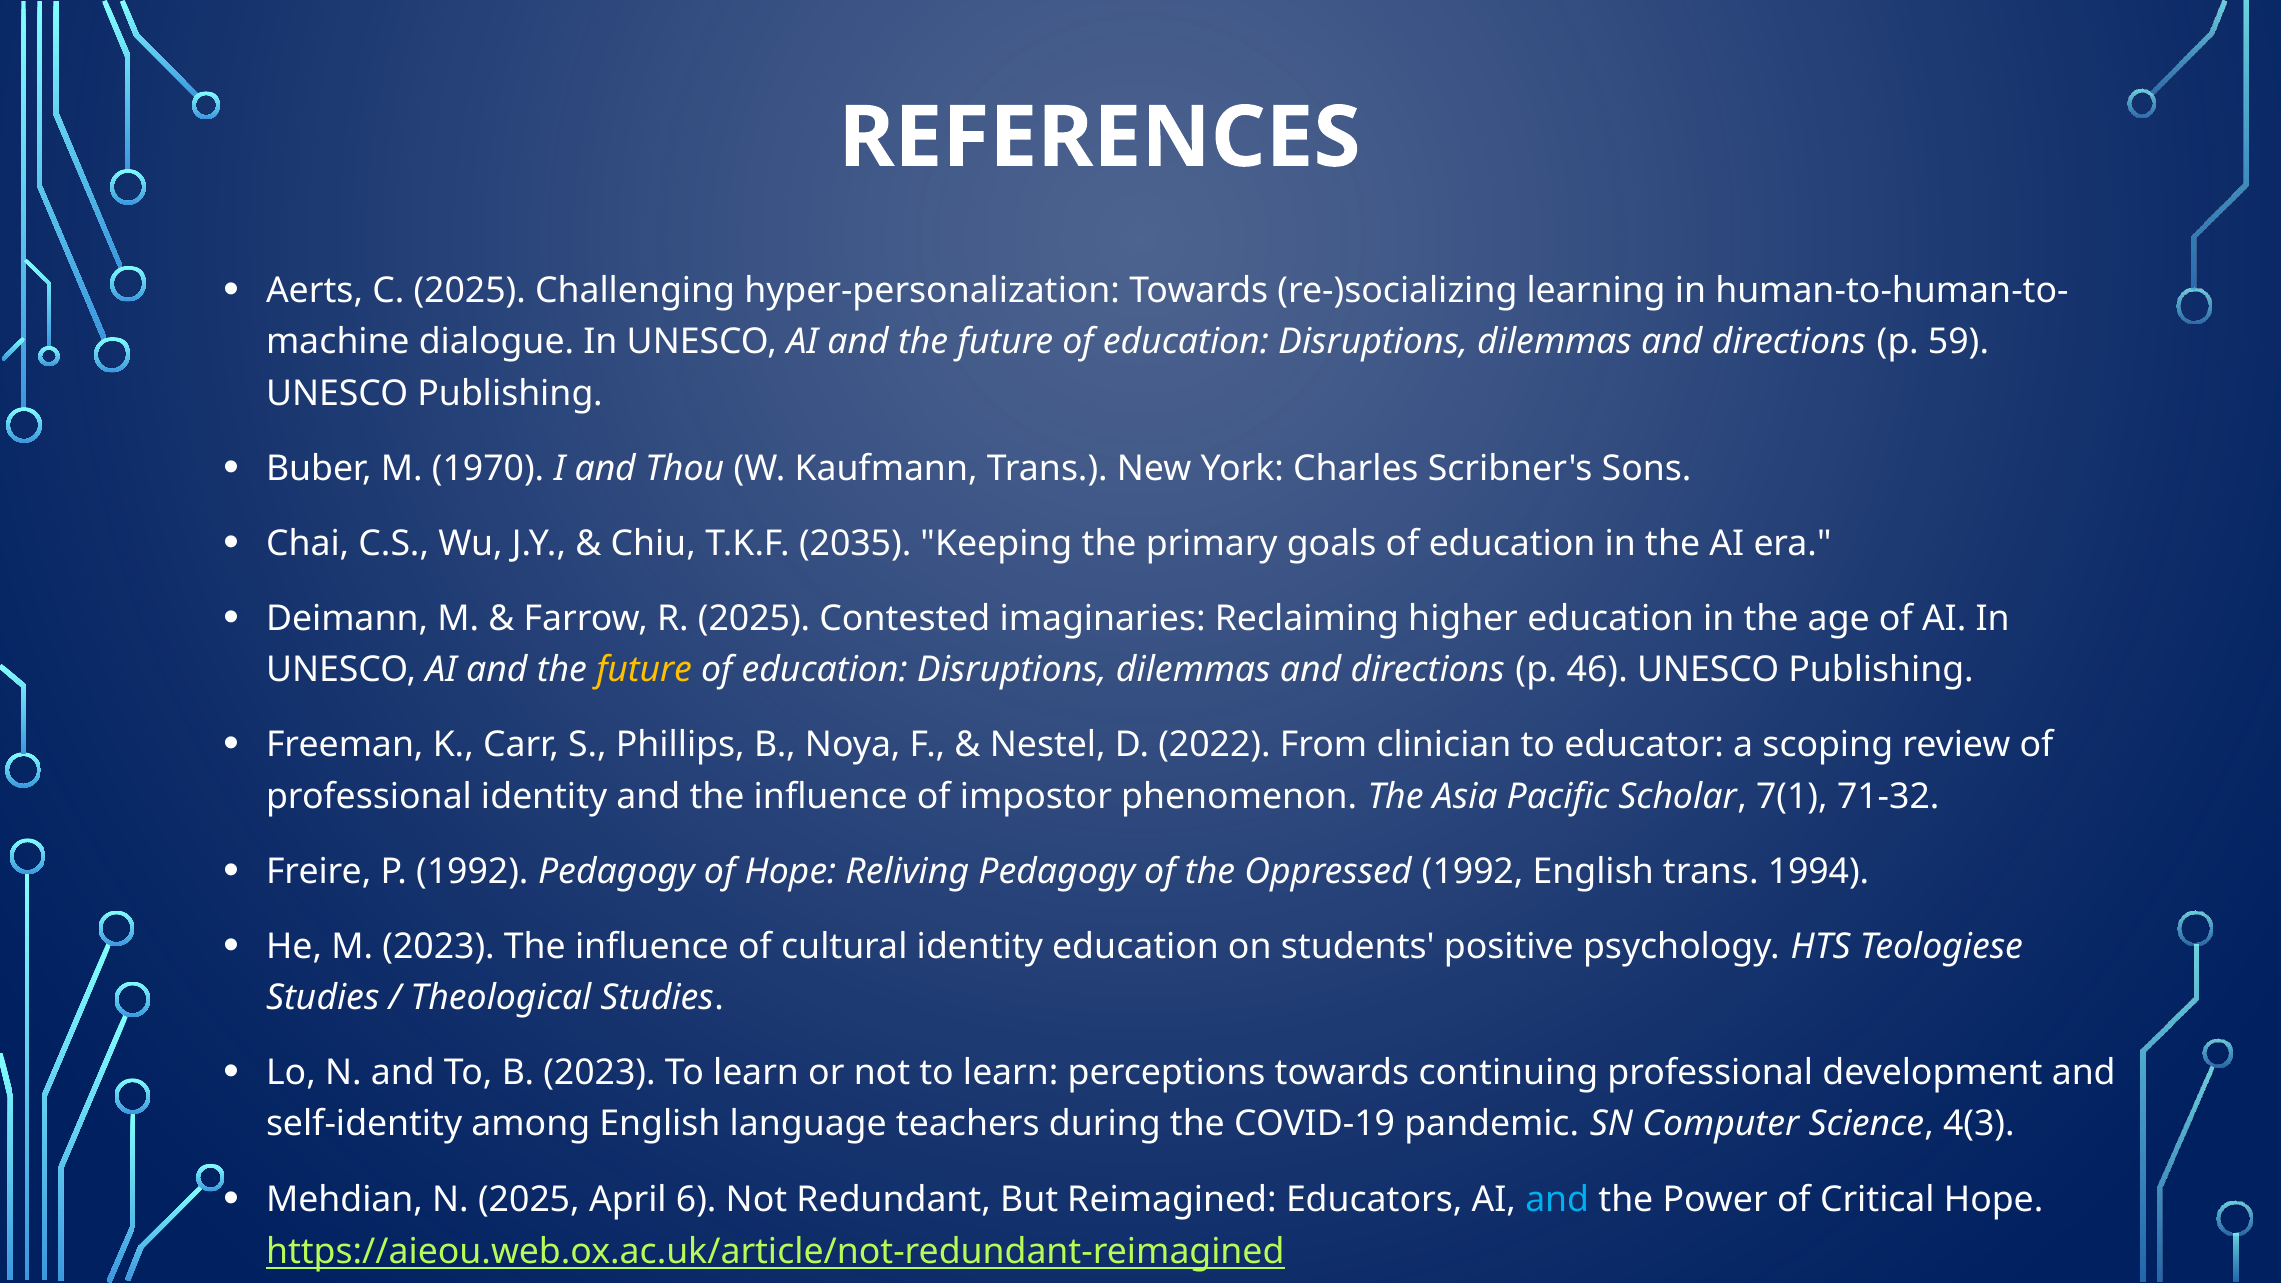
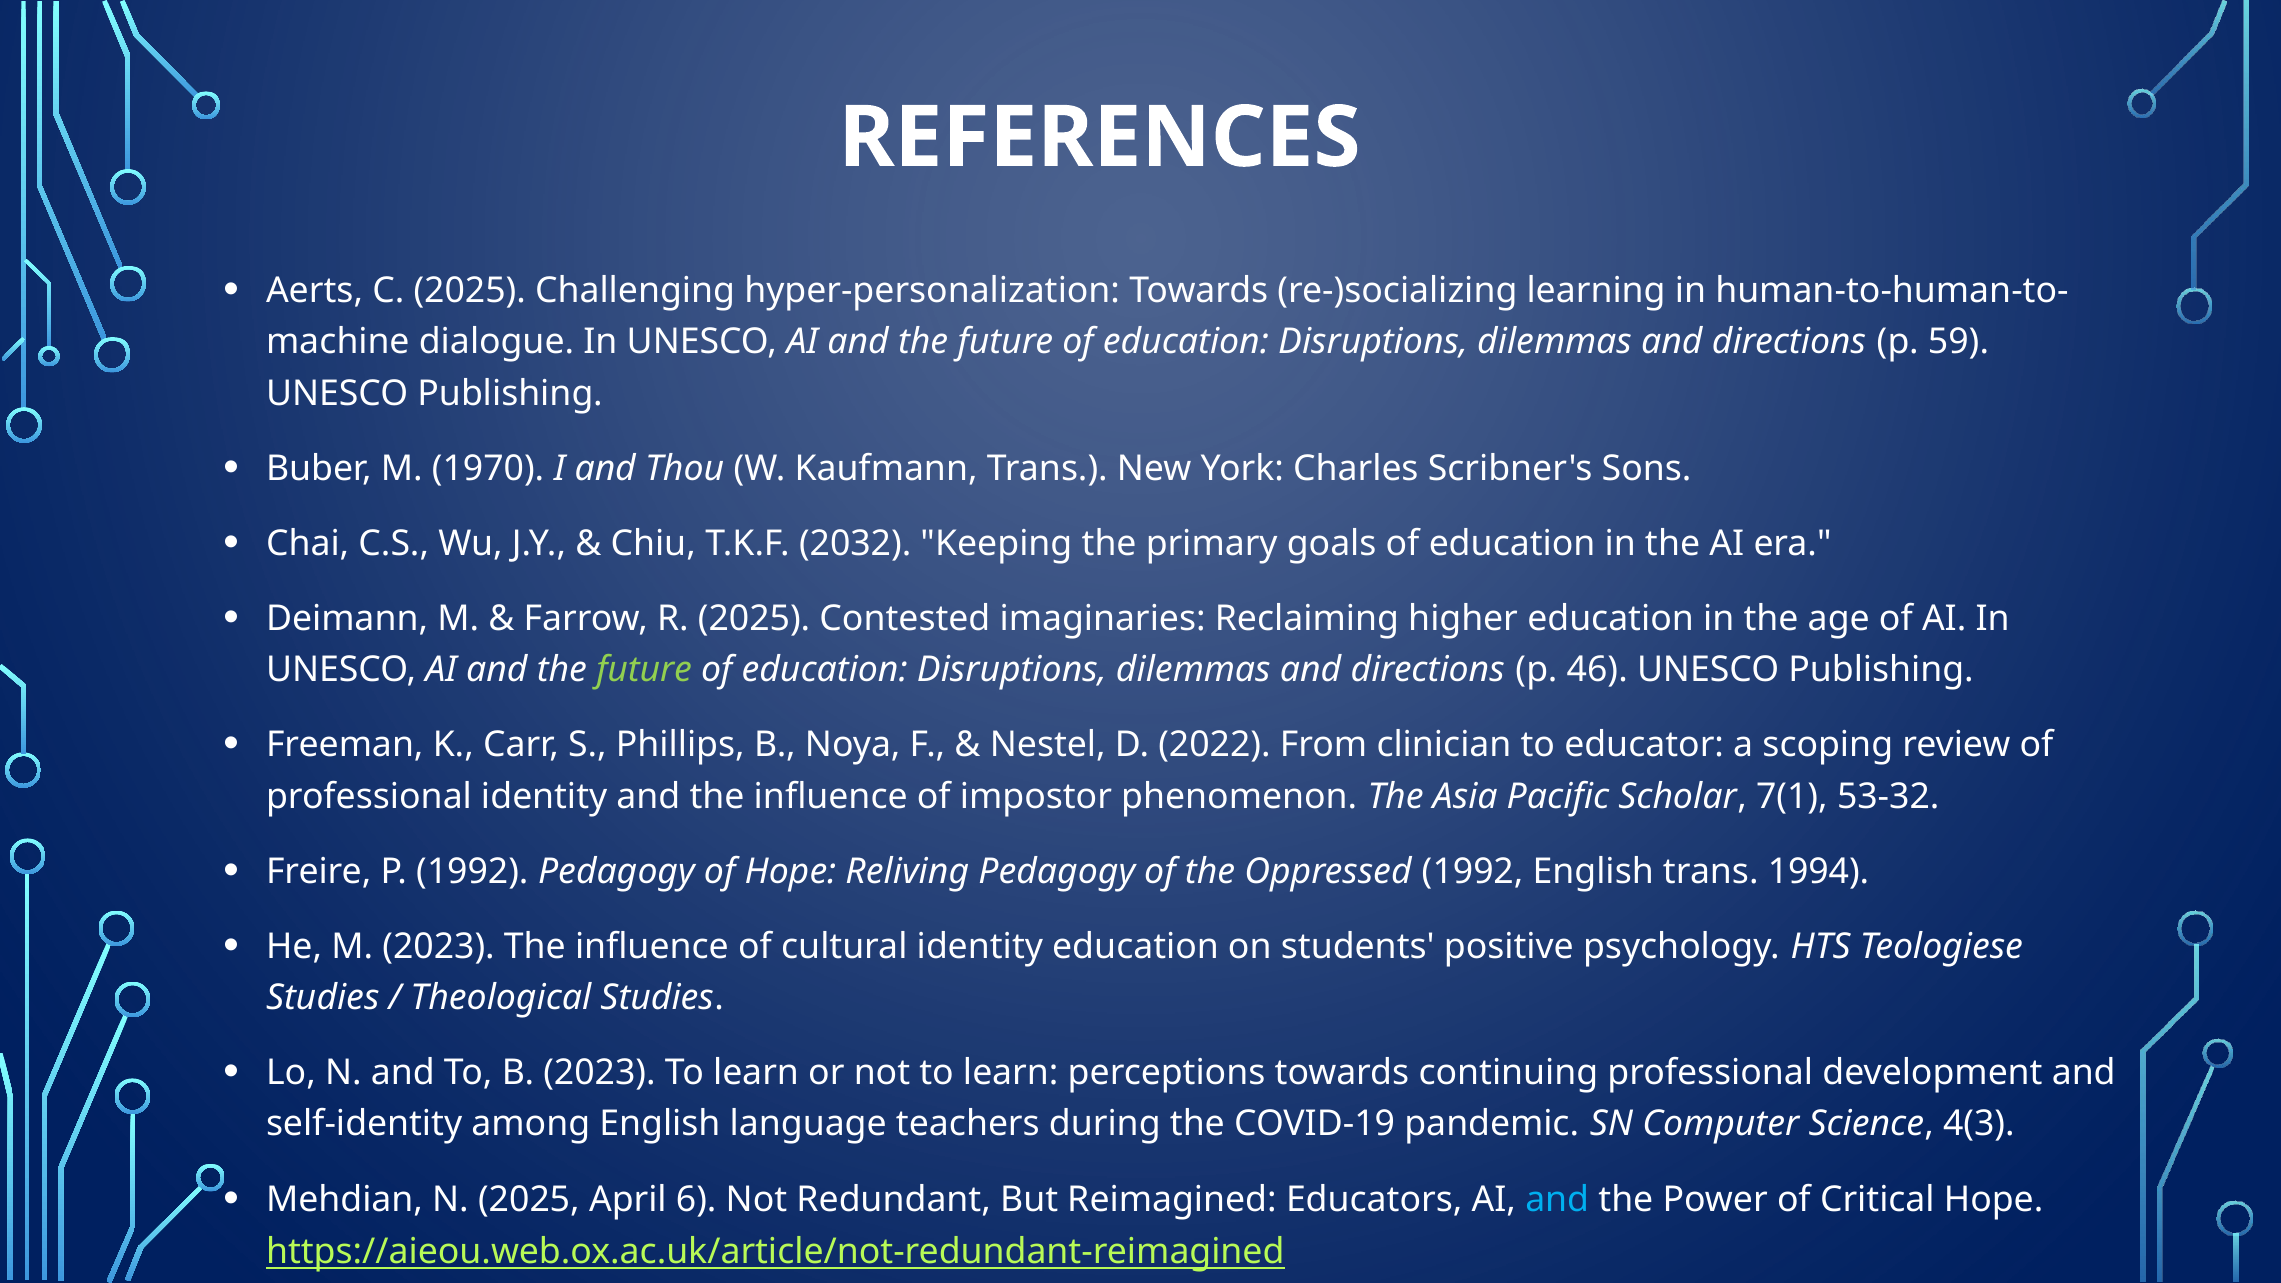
2035: 2035 -> 2032 (855, 543)
future colour: yellow -> light green (644, 670)
71-32: 71-32 -> 53-32 (1888, 796)
